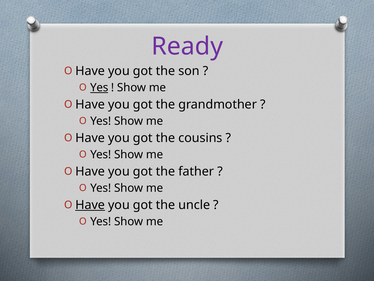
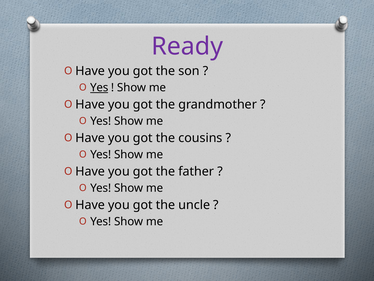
Have underline: present -> none (90, 205)
